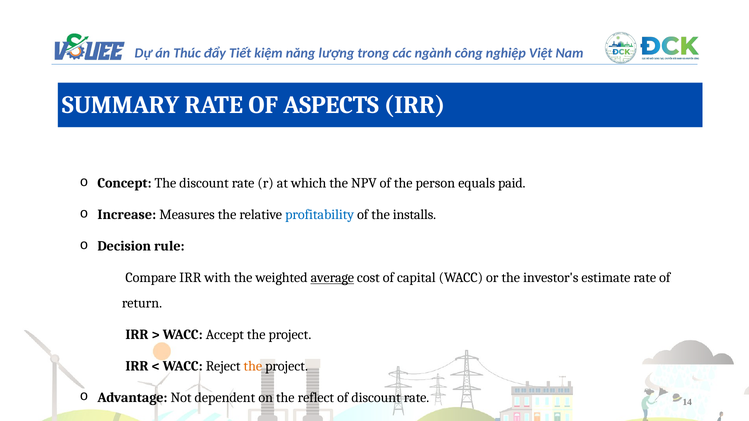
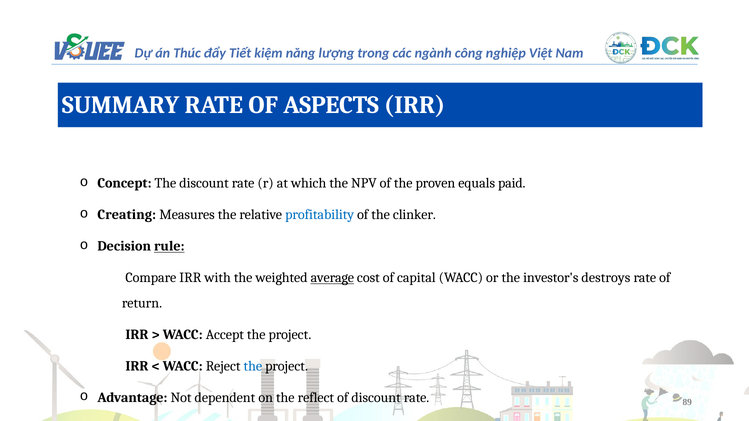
person: person -> proven (435, 183)
Increase: Increase -> Creating (127, 215)
installs: installs -> clinker (414, 215)
rule underline: none -> present (169, 246)
estimate: estimate -> destroys (606, 278)
the colour: orange -> blue (253, 366)
14: 14 -> 89 (687, 402)
